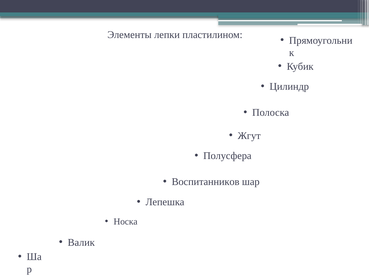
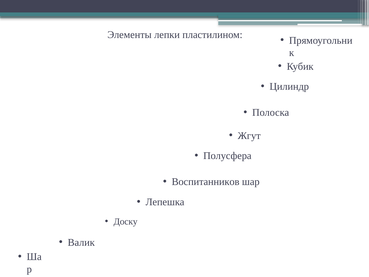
Носка: Носка -> Доску (126, 221)
